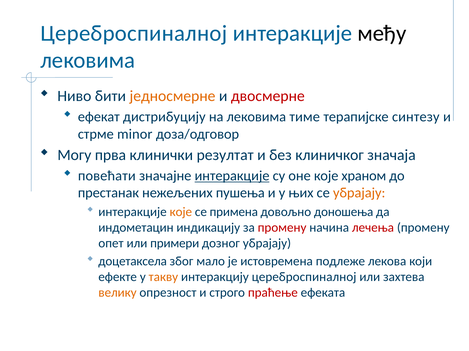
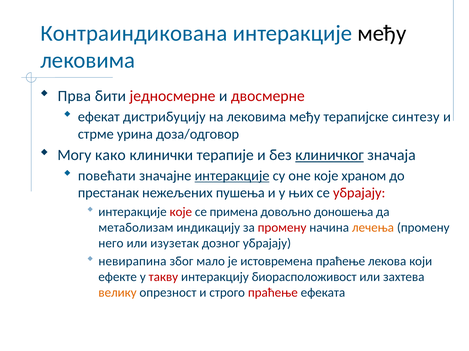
Цереброспиналној: Цереброспиналној -> Контраиндикована (134, 33)
Ниво: Ниво -> Прва (74, 96)
једносмерне colour: orange -> red (172, 96)
лековима тиме: тиме -> међу (305, 117)
minor: minor -> урина (135, 134)
прва: прва -> како (110, 155)
резултат: резултат -> терапије (225, 155)
клиничког underline: none -> present (330, 155)
убрајају colour: orange -> red (359, 193)
које colour: orange -> red (181, 212)
индометацин: индометацин -> метаболизам (136, 228)
лечења colour: red -> orange (373, 228)
опет: опет -> него (111, 244)
примери: примери -> изузетак (175, 244)
доцетаксела: доцетаксела -> невирапина (132, 262)
истовремена подлеже: подлеже -> праћење (340, 262)
такву colour: orange -> red (163, 278)
интеракцију цереброспиналној: цереброспиналној -> биорасположивост (304, 278)
